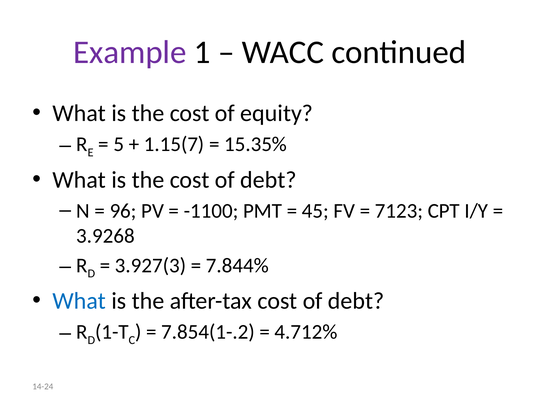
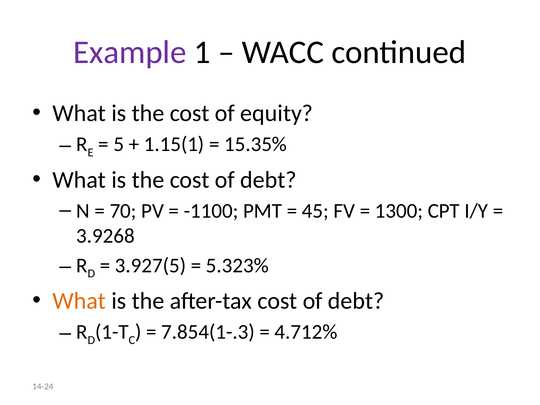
1.15(7: 1.15(7 -> 1.15(1 (174, 144)
96: 96 -> 70 (123, 211)
7123: 7123 -> 1300 (399, 211)
3.927(3: 3.927(3 -> 3.927(5 (151, 265)
7.844%: 7.844% -> 5.323% (237, 265)
What colour: blue -> orange (79, 301)
7.854(1-.2: 7.854(1-.2 -> 7.854(1-.3 (208, 332)
